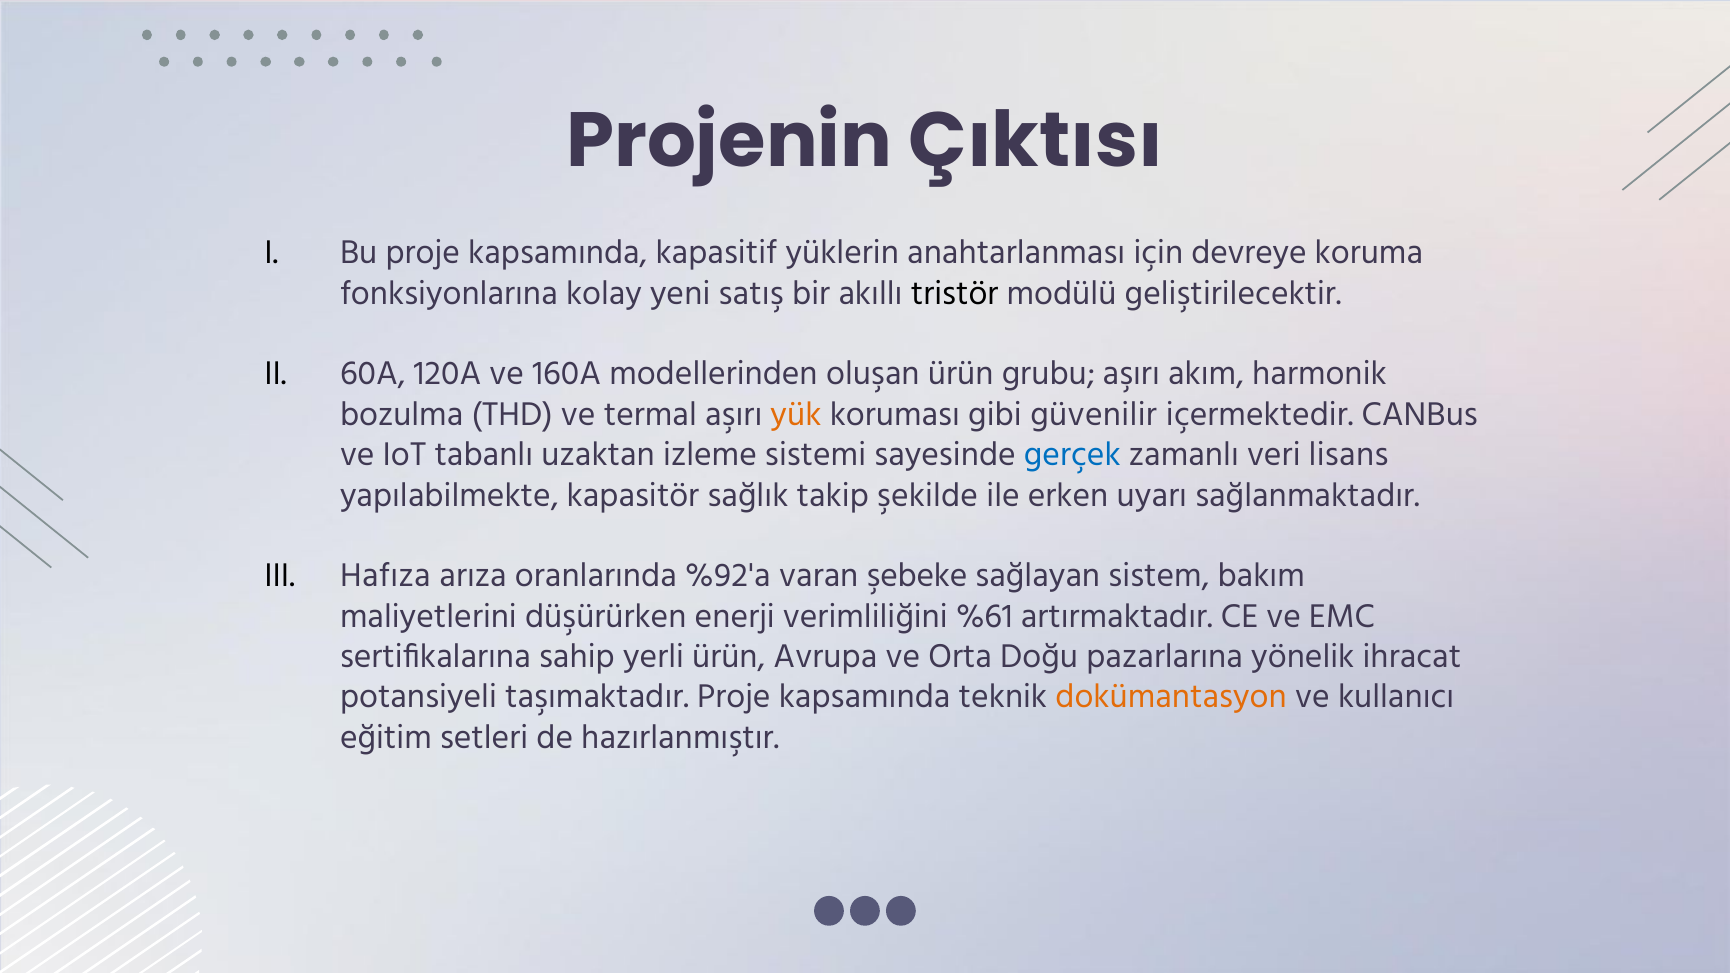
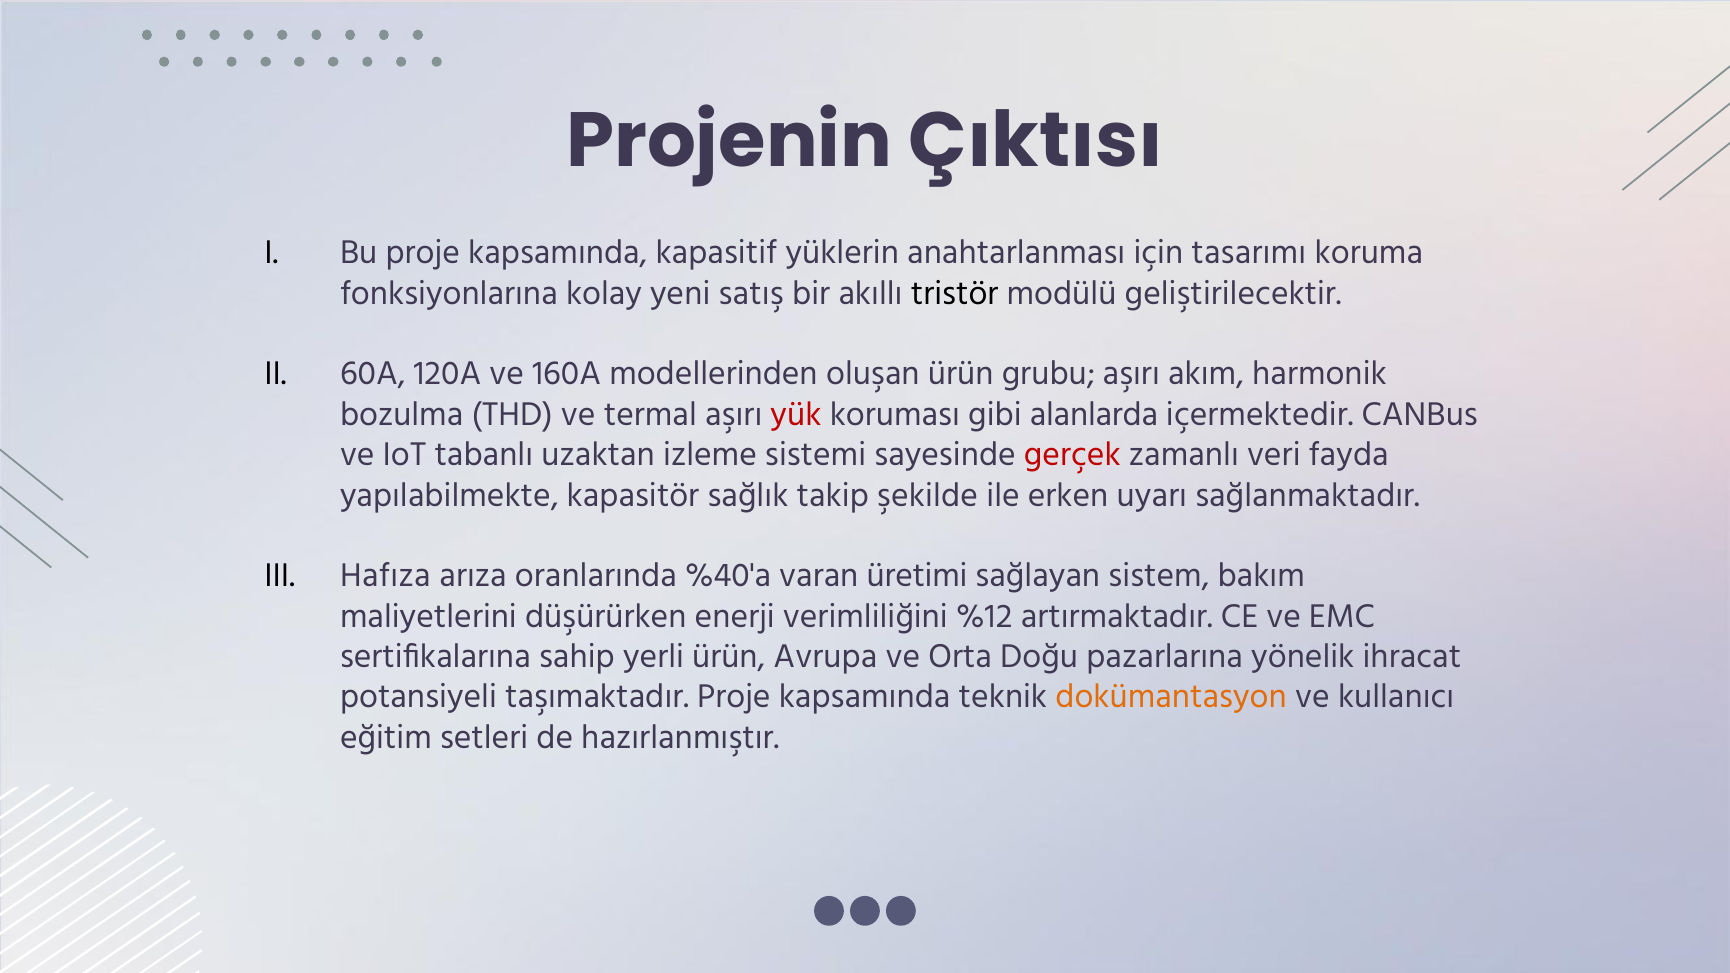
devreye: devreye -> tasarımı (1249, 253)
yük colour: orange -> red (796, 414)
güvenilir: güvenilir -> alanlarda (1094, 414)
gerçek colour: blue -> red (1072, 455)
lisans: lisans -> fayda (1349, 455)
%92'a: %92'a -> %40'a (728, 576)
şebeke: şebeke -> üretimi (917, 576)
%61: %61 -> %12 (984, 616)
